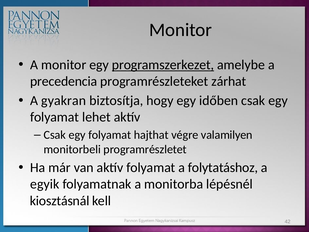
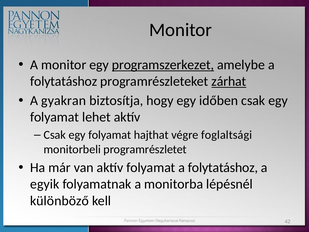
precedencia: precedencia -> folytatáshoz (64, 81)
zárhat underline: none -> present (229, 81)
valamilyen: valamilyen -> foglaltsági (227, 135)
kiosztásnál: kiosztásnál -> különböző (60, 201)
